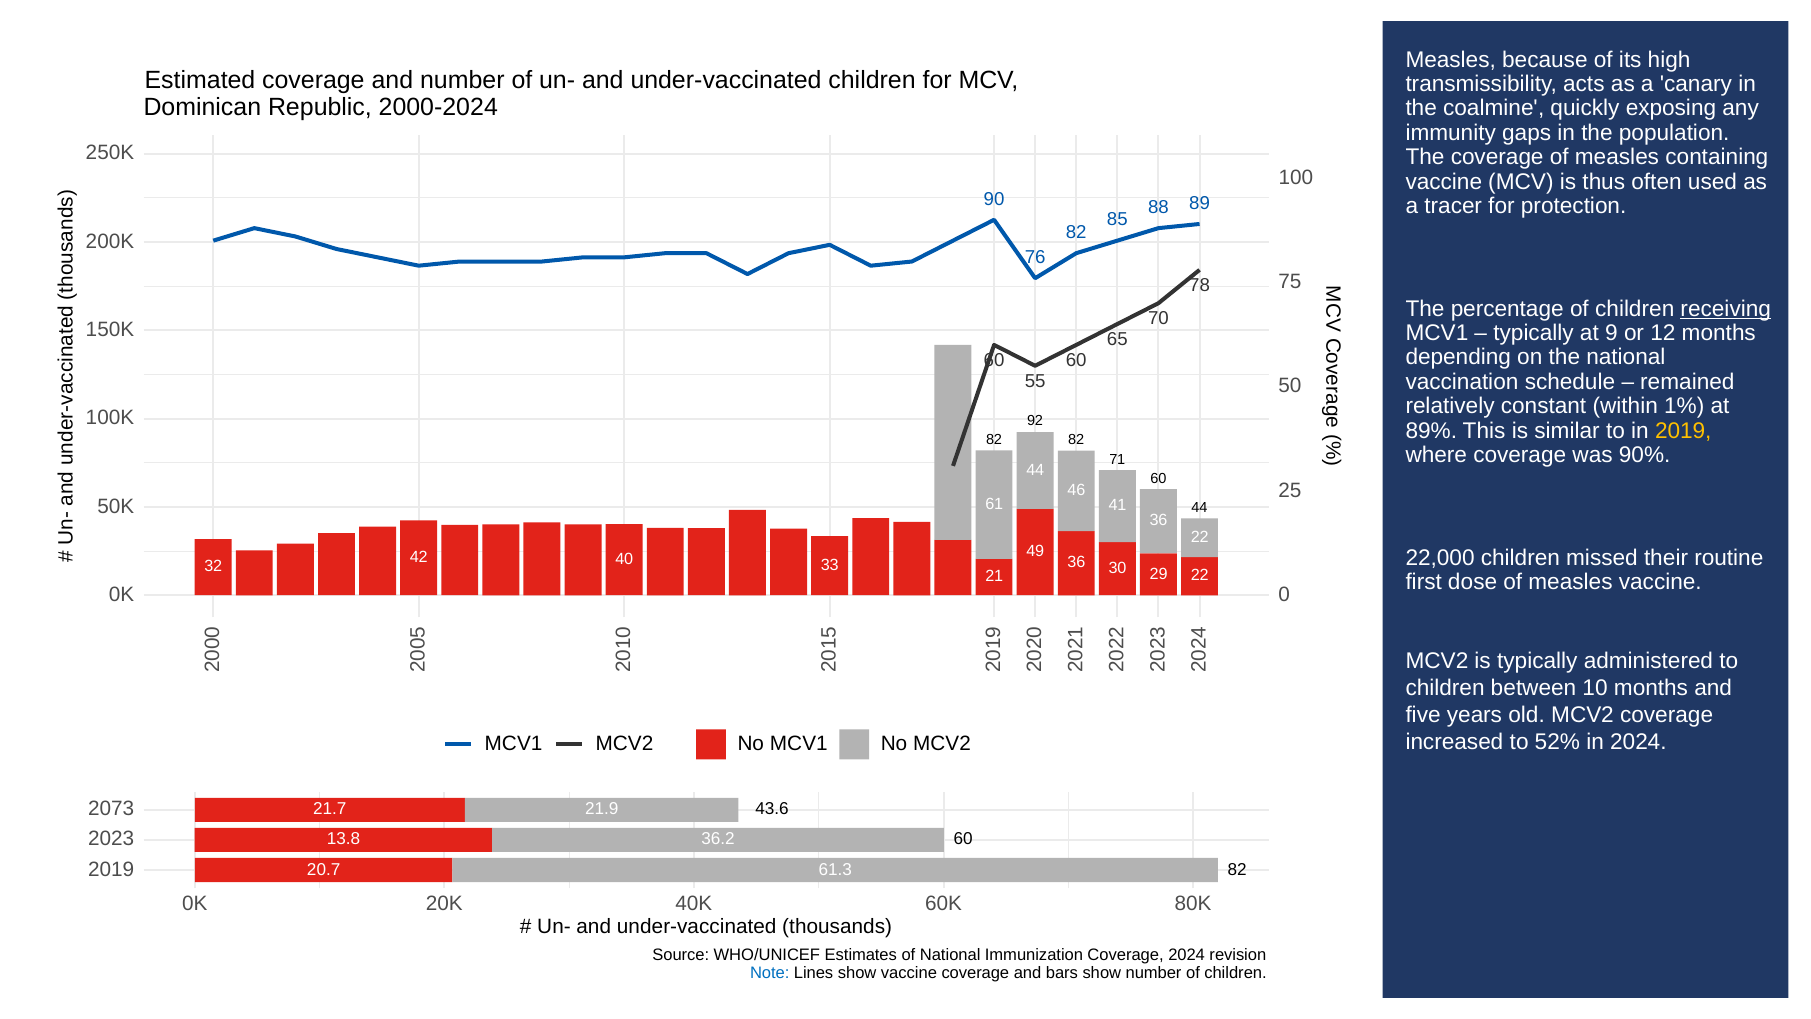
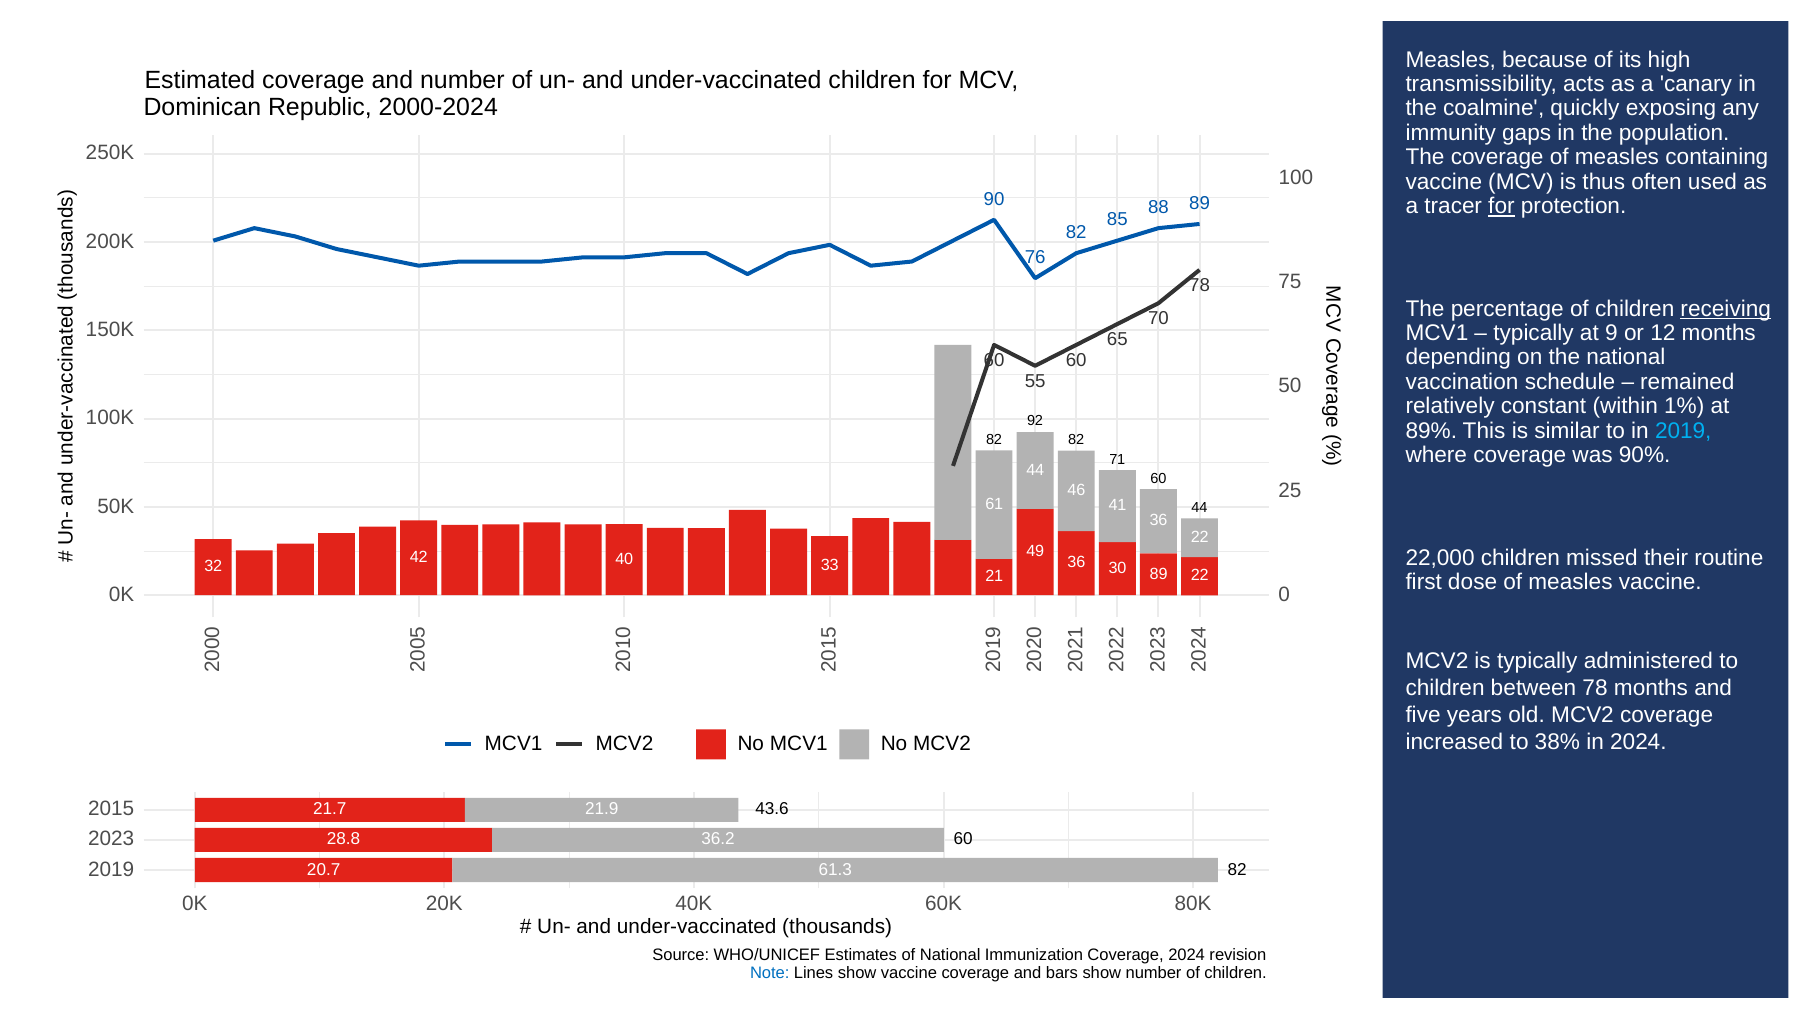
for underline: none -> present (1501, 206)
2019 colour: yellow -> light blue (1683, 431)
30 29: 29 -> 89 (1159, 574)
between 10: 10 -> 78 (1595, 688)
52%: 52% -> 38% (1557, 742)
2073: 2073 -> 2015 (111, 809)
13.8: 13.8 -> 28.8 (343, 839)
